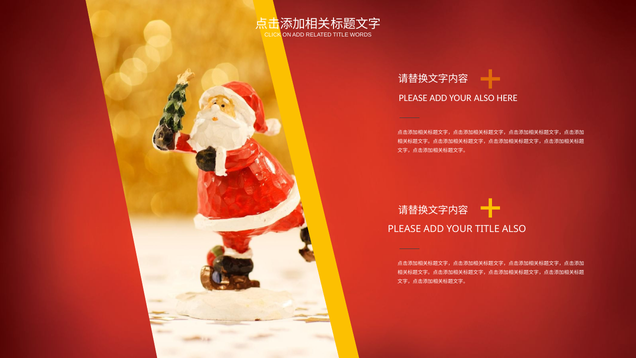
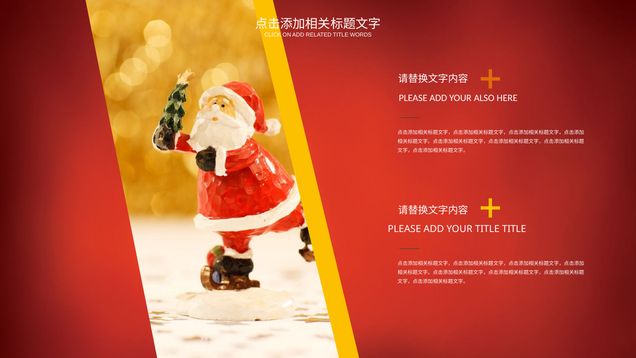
TITLE ALSO: ALSO -> TITLE (514, 229)
